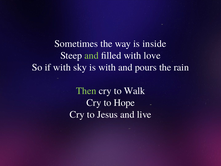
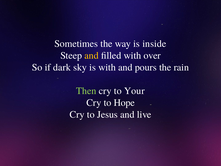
and colour: light green -> yellow (92, 55)
love: love -> over (152, 55)
if with: with -> dark (62, 67)
Walk: Walk -> Your (134, 91)
